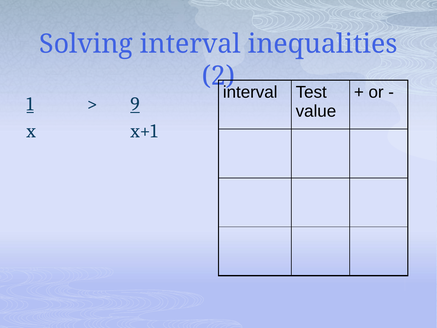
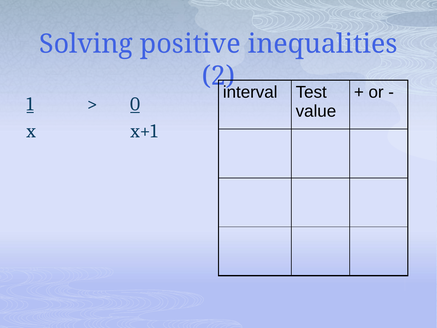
Solving interval: interval -> positive (190, 44)
9: 9 -> 0 (135, 104)
